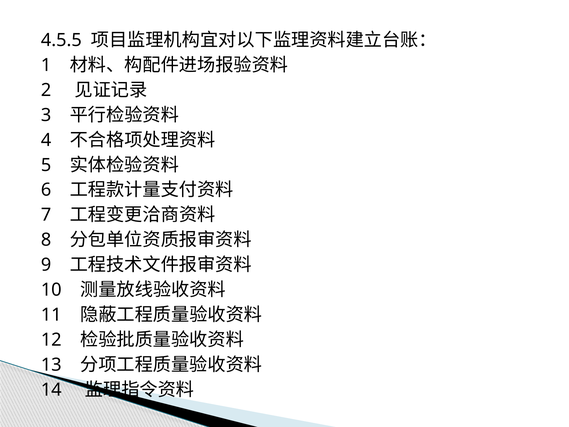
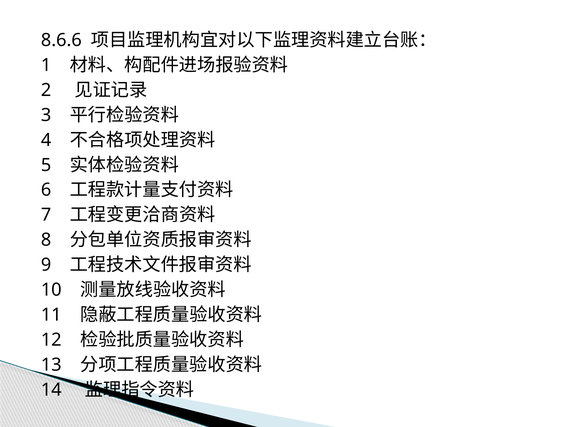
4.5.5: 4.5.5 -> 8.6.6 (61, 40)
